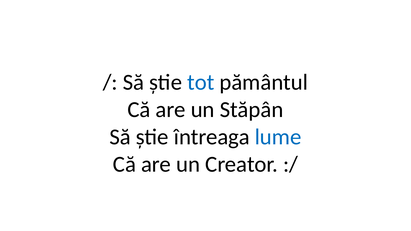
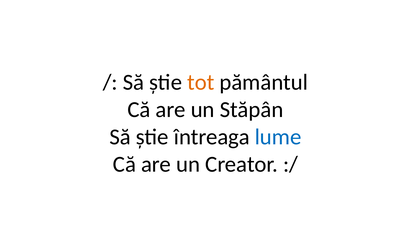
tot colour: blue -> orange (201, 82)
